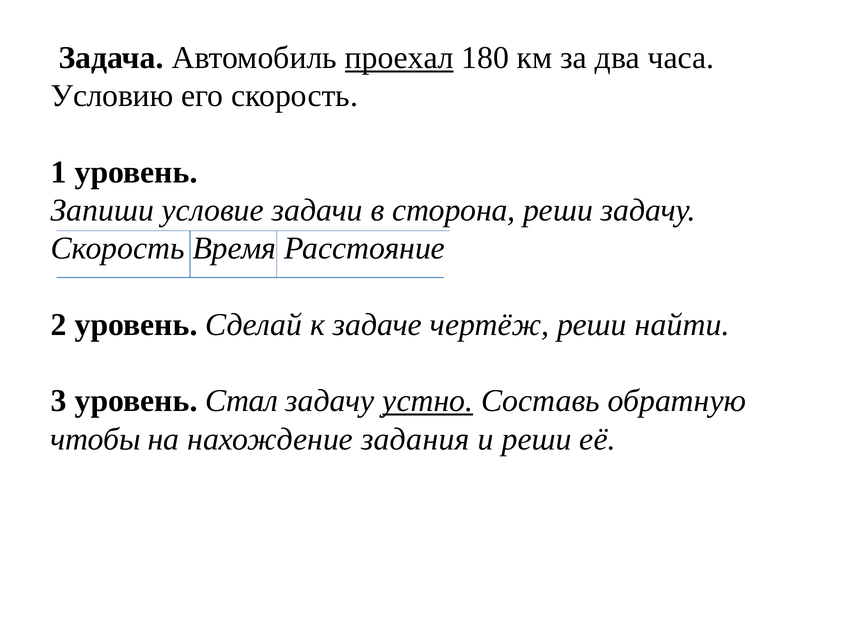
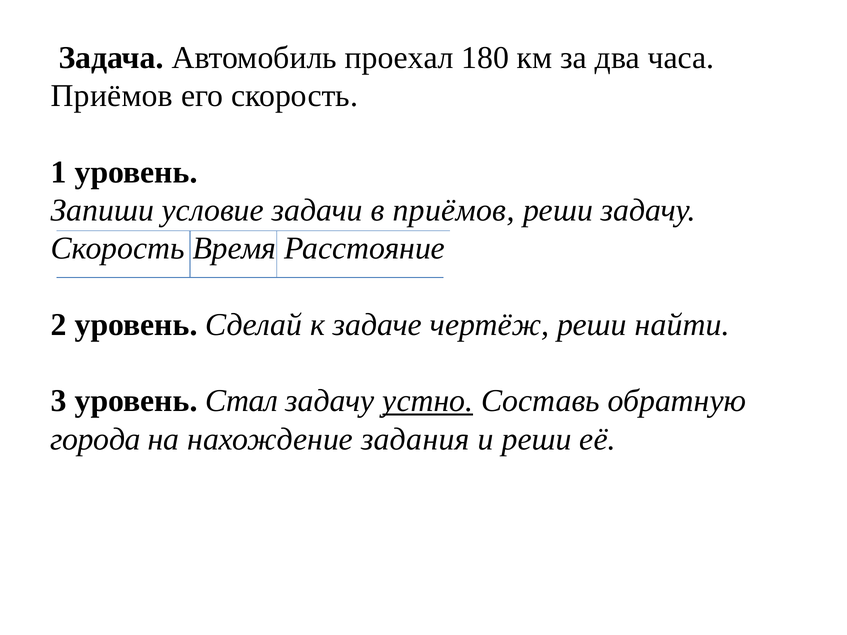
проехал underline: present -> none (399, 58)
Условию: Условию -> Приёмов (112, 96)
в сторона: сторона -> приёмов (454, 210)
чтобы: чтобы -> города (95, 439)
